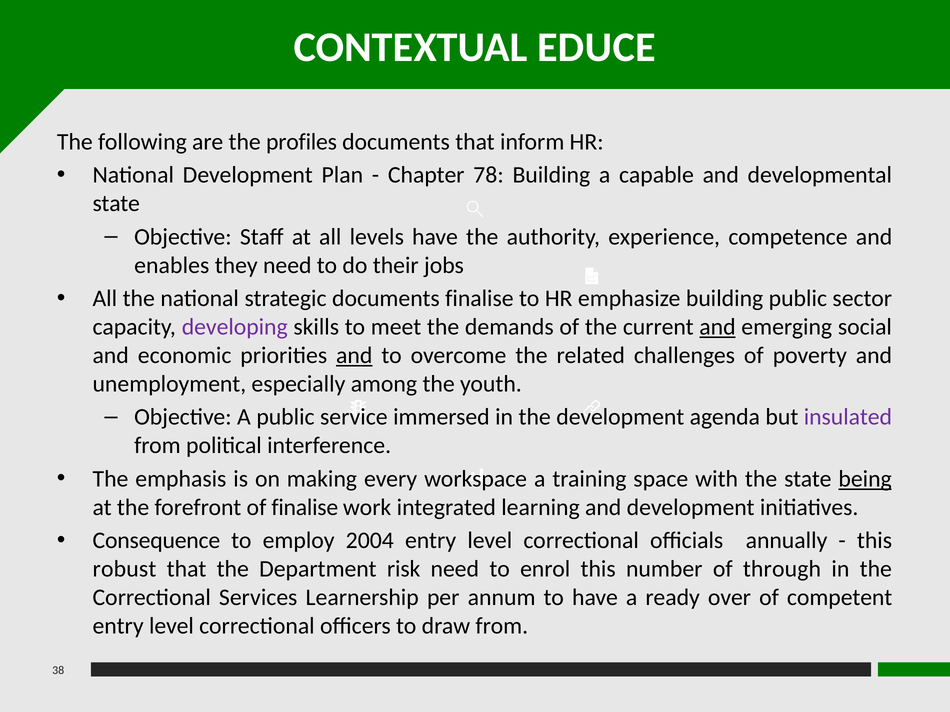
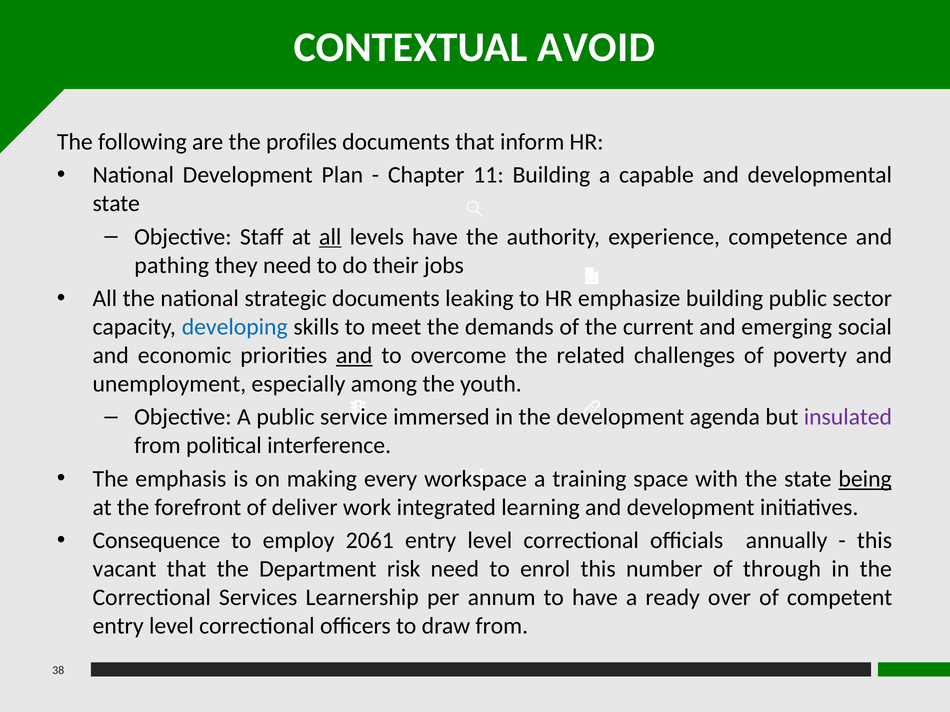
EDUCE: EDUCE -> AVOID (596, 47)
78: 78 -> 11 (488, 175)
all underline: none -> present (330, 237)
enables: enables -> pathing (172, 265)
documents finalise: finalise -> leaking (479, 299)
developing colour: purple -> blue (235, 327)
and underline: present -> none (717, 327)
of finalise: finalise -> deliver (305, 508)
2004: 2004 -> 2061 (370, 541)
robust: robust -> vacant (125, 569)
